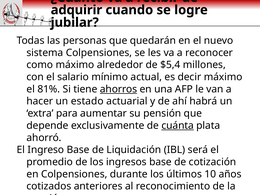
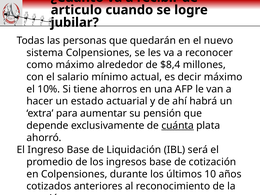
adquirir: adquirir -> articulo (76, 10)
$5,4: $5,4 -> $8,4 (170, 65)
81%: 81% -> 10% (49, 89)
ahorros underline: present -> none (119, 89)
